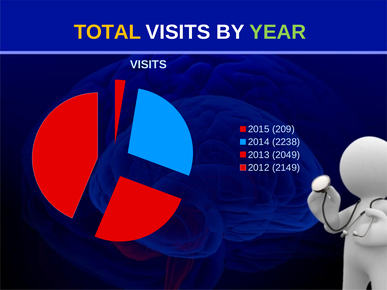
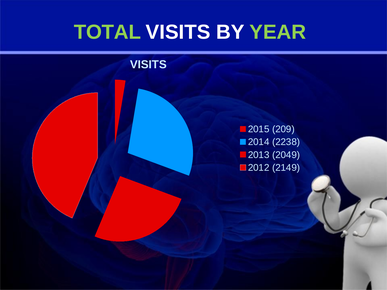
TOTAL colour: yellow -> light green (107, 32)
